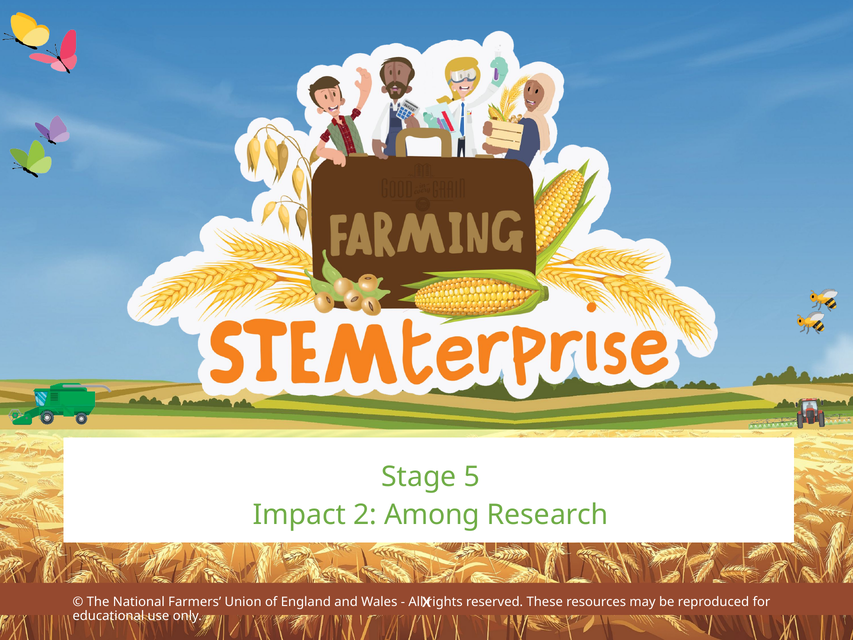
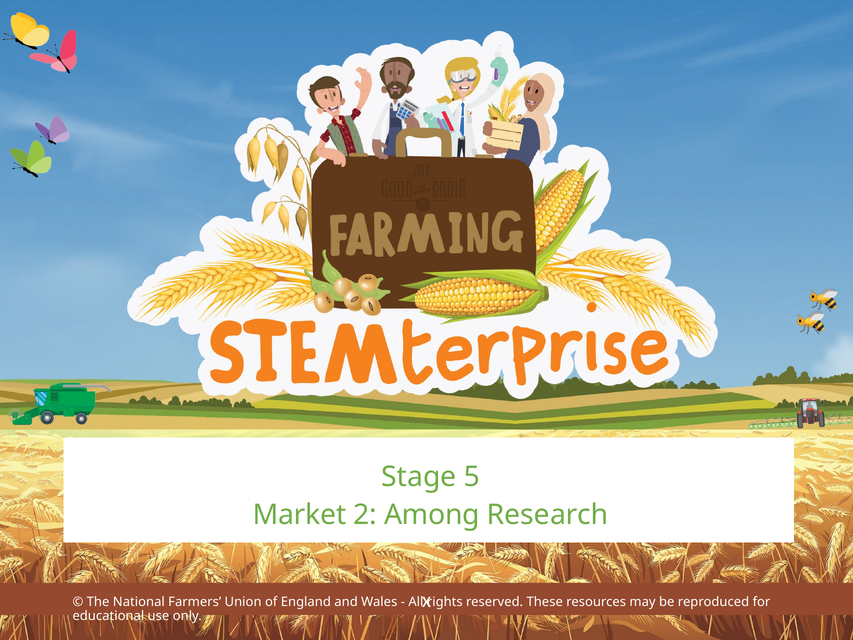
Impact: Impact -> Market (300, 515)
